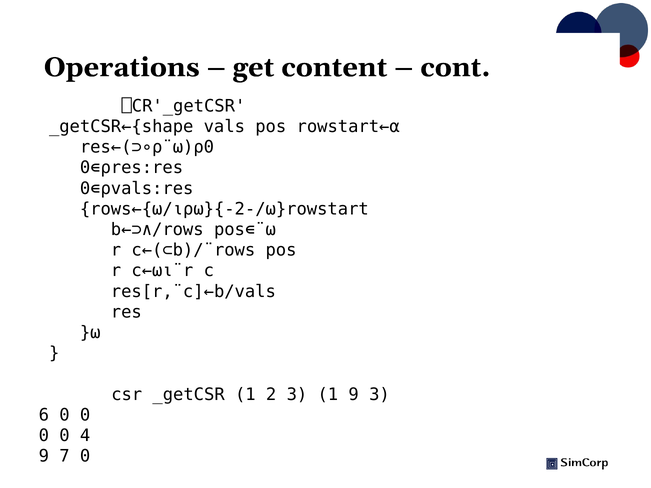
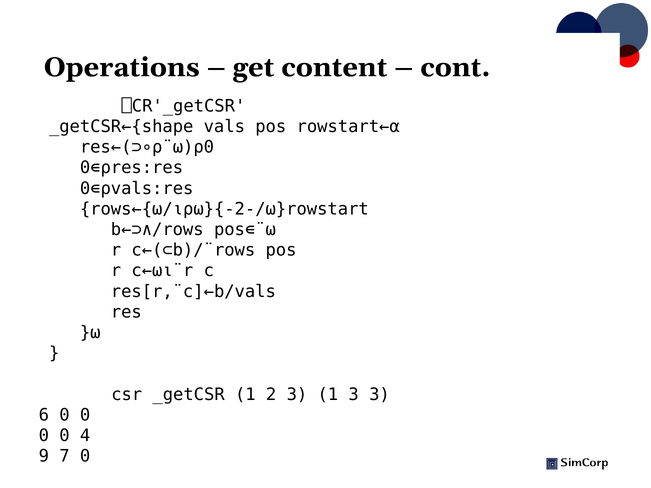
1 9: 9 -> 3 (354, 395)
